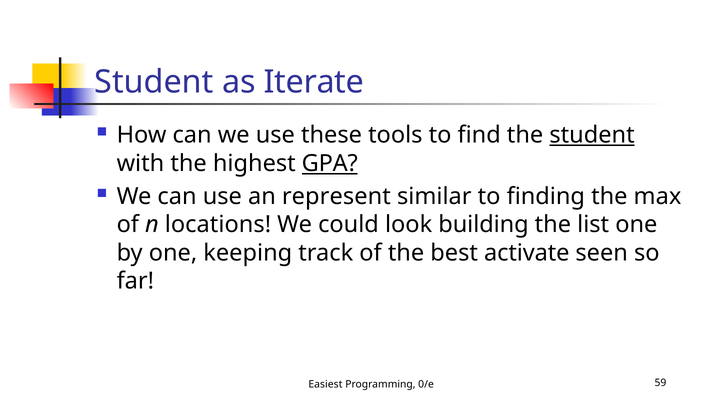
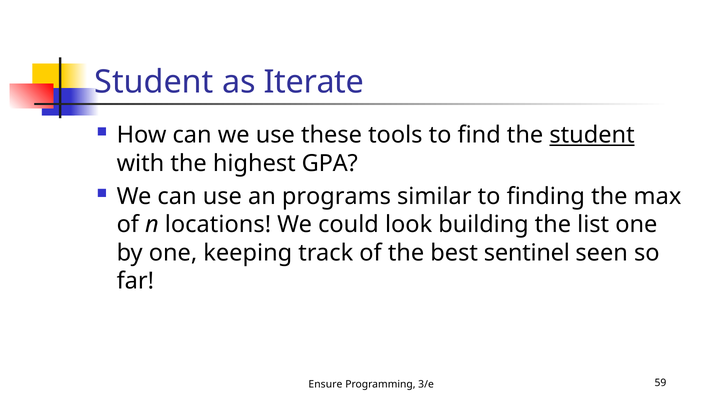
GPA underline: present -> none (330, 164)
represent: represent -> programs (336, 197)
activate: activate -> sentinel (527, 253)
Easiest: Easiest -> Ensure (325, 385)
0/e: 0/e -> 3/e (426, 385)
